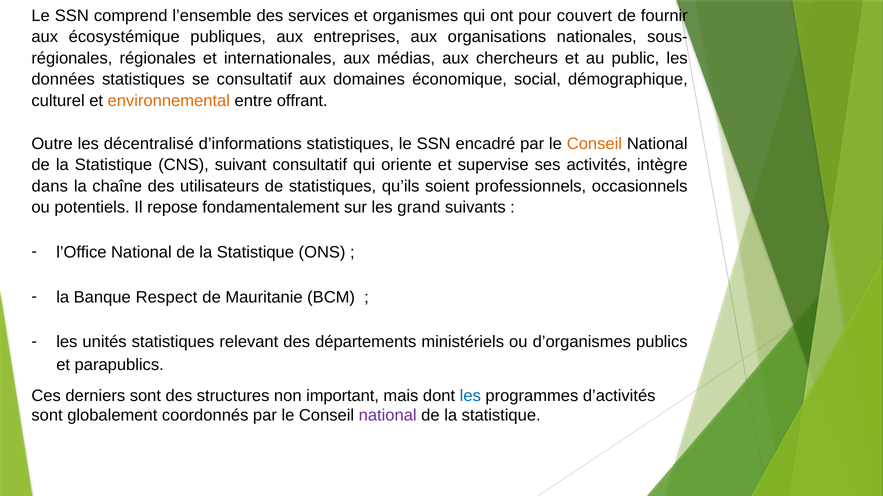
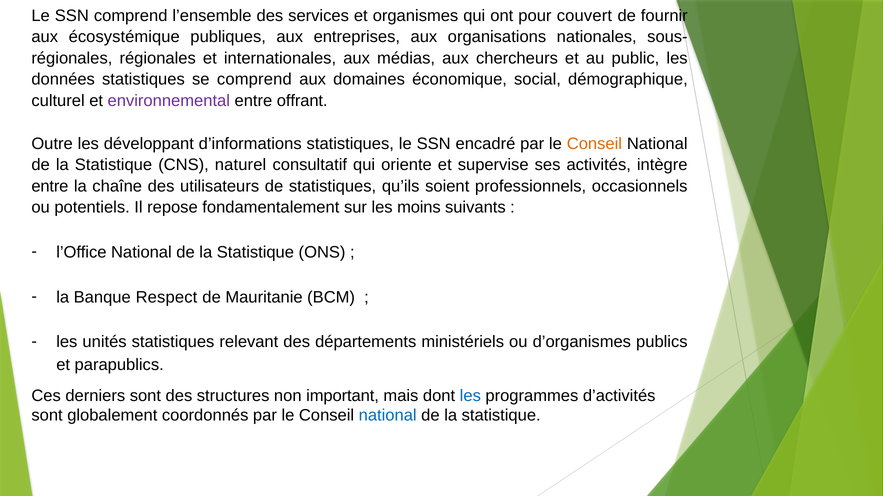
se consultatif: consultatif -> comprend (254, 79)
environnemental colour: orange -> purple (169, 101)
décentralisé: décentralisé -> développant (149, 144)
suivant: suivant -> naturel (241, 165)
dans: dans -> entre (50, 187)
grand: grand -> moins (419, 208)
national colour: purple -> blue (388, 416)
